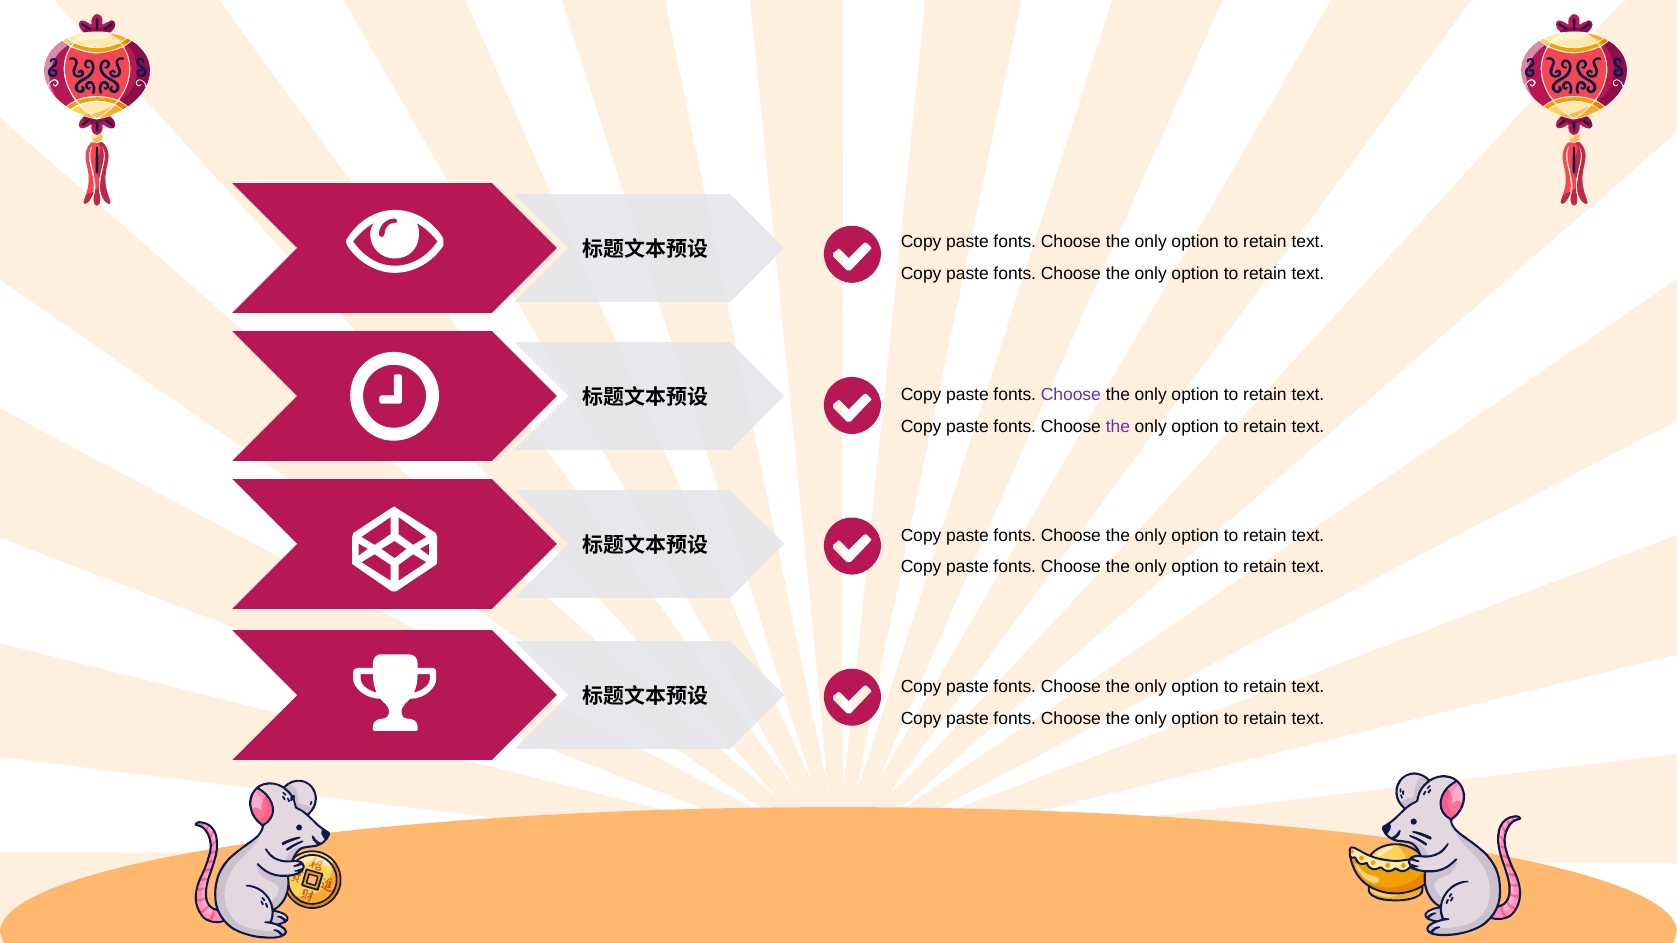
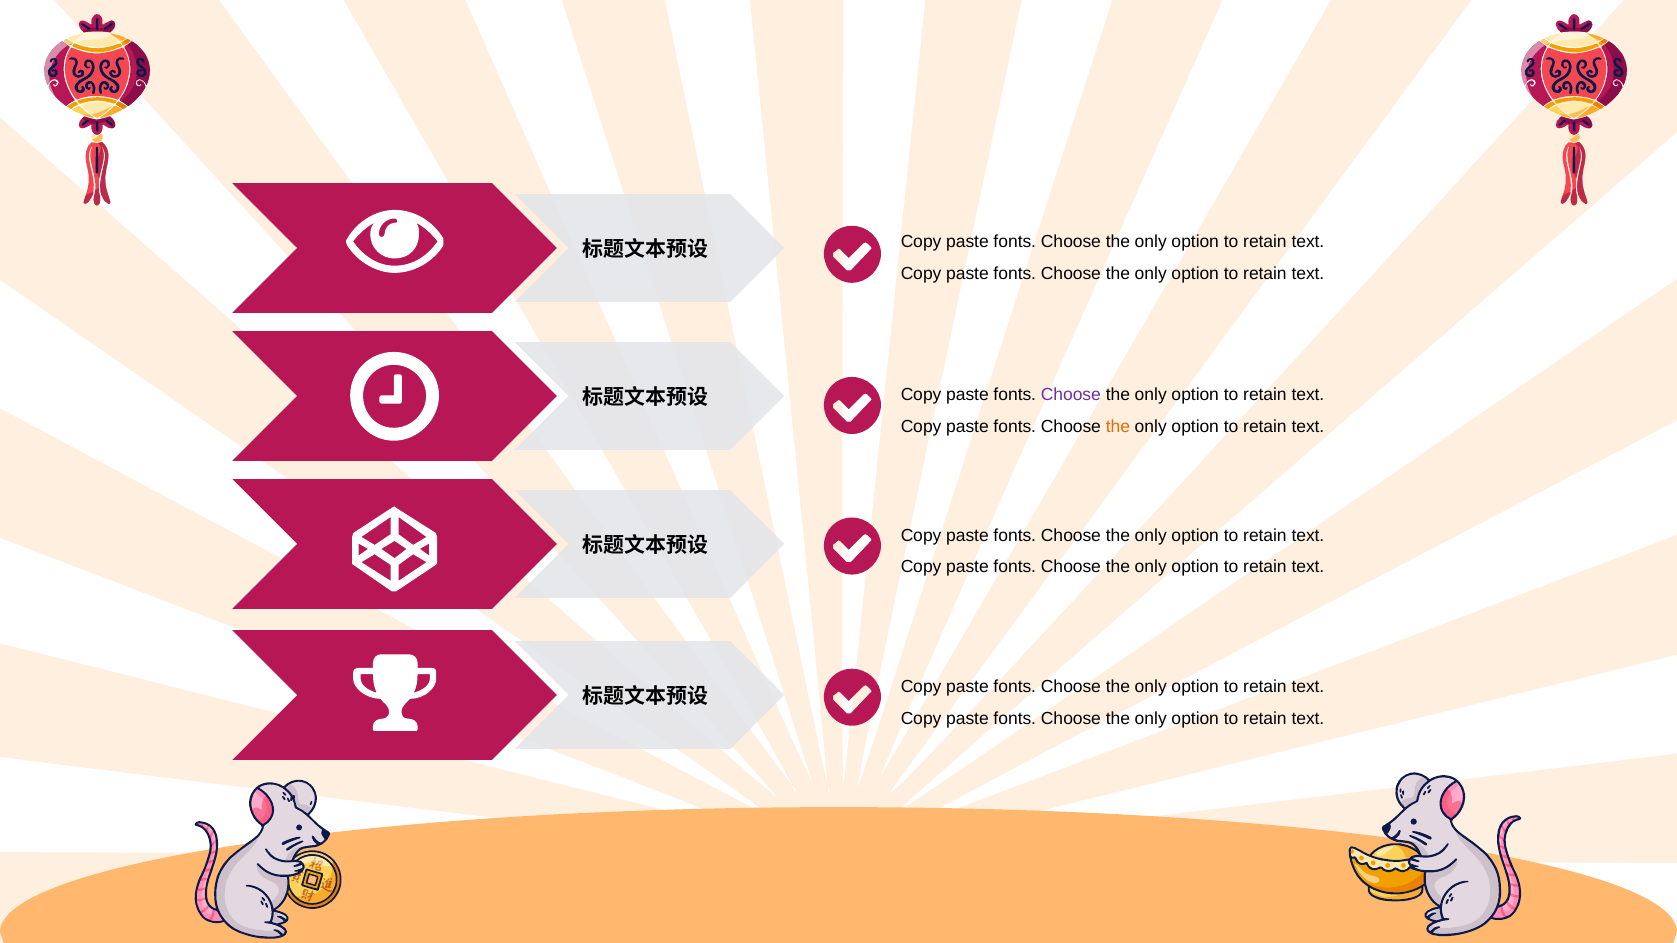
the colour: purple -> orange (1118, 427)
